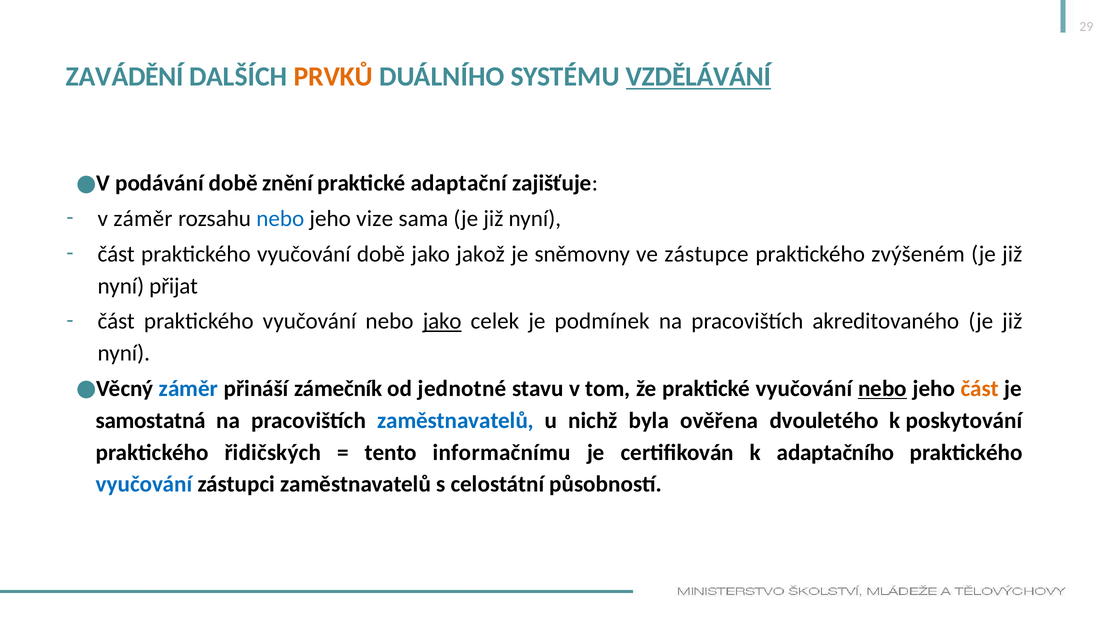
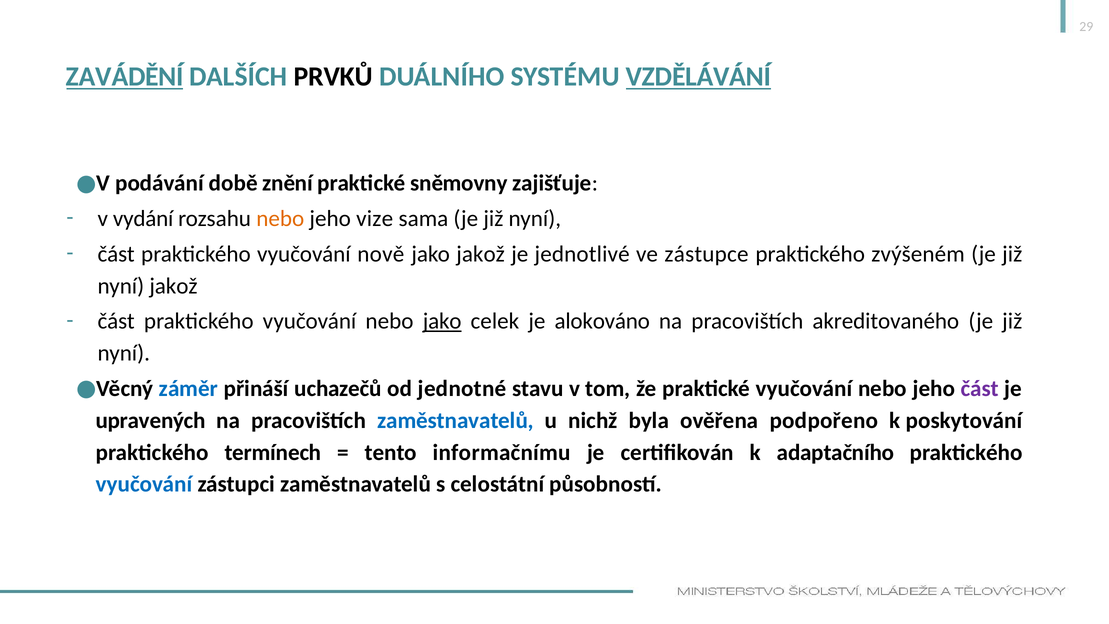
ZAVÁDĚNÍ underline: none -> present (125, 77)
PRVKŮ colour: orange -> black (333, 77)
adaptační: adaptační -> sněmovny (459, 183)
v záměr: záměr -> vydání (143, 219)
nebo colour: blue -> orange (280, 219)
vyučování době: době -> nově (381, 254)
sněmovny: sněmovny -> jednotlivé (582, 254)
nyní přijat: přijat -> jakož (173, 286)
podmínek: podmínek -> alokováno (602, 321)
zámečník: zámečník -> uchazečů (338, 388)
nebo underline: present -> none (882, 388)
část colour: orange -> purple (980, 388)
samostatná: samostatná -> upravených (151, 420)
dvouletého: dvouletého -> podpořeno (824, 420)
řidičských: řidičských -> termínech (273, 452)
